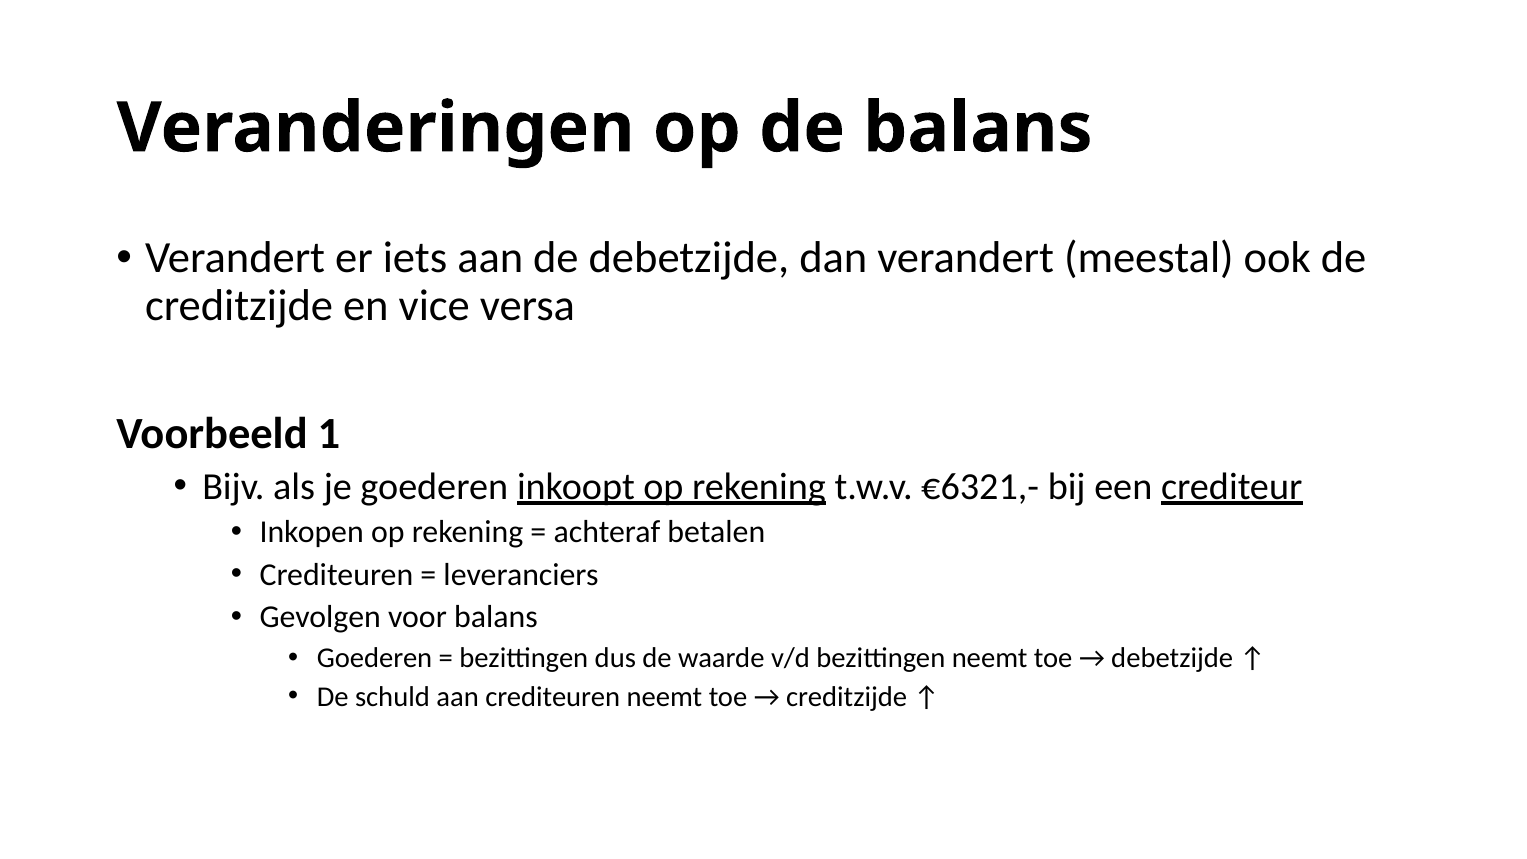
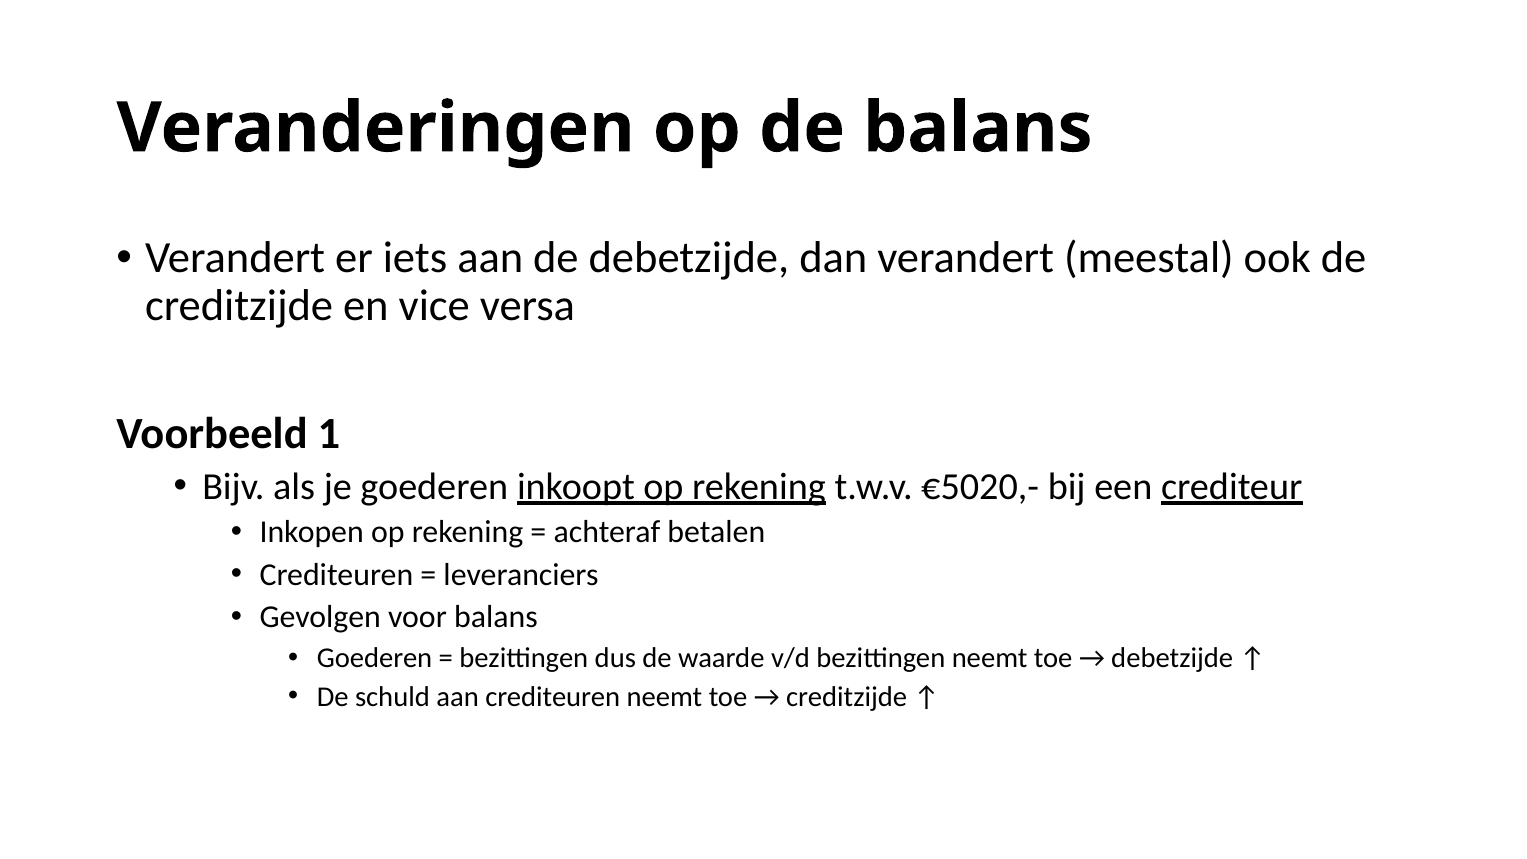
€6321,-: €6321,- -> €5020,- (980, 487)
